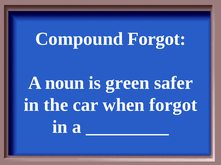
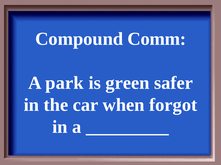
Compound Forgot: Forgot -> Comm (157, 39)
noun: noun -> park (65, 83)
